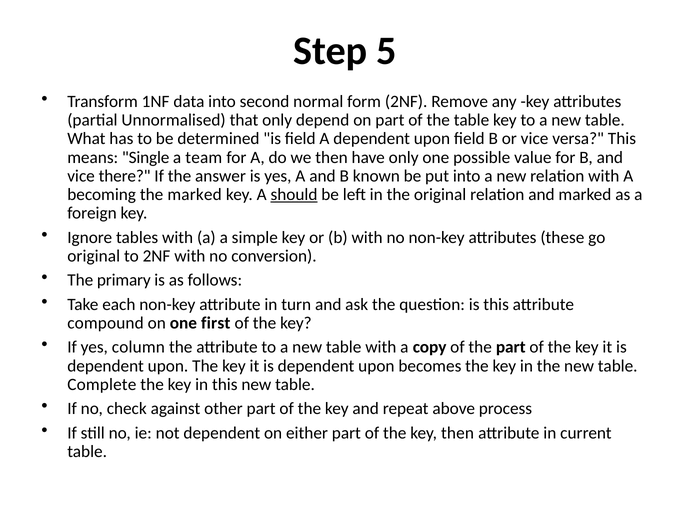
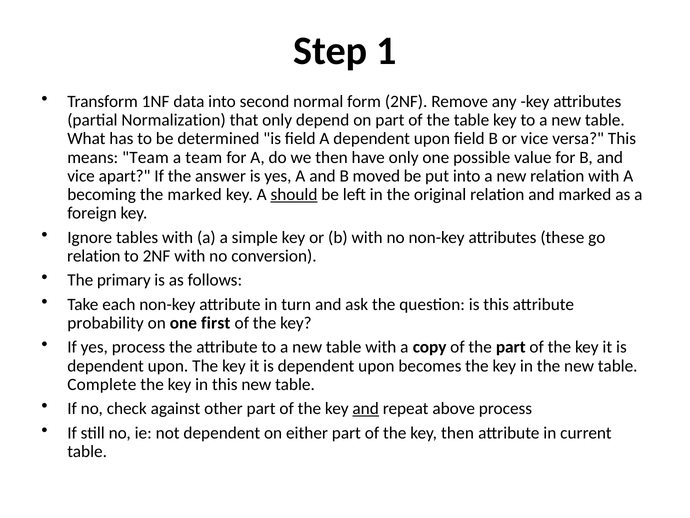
5: 5 -> 1 (387, 51)
Unnormalised: Unnormalised -> Normalization (174, 120)
means Single: Single -> Team (145, 157)
there: there -> apart (125, 176)
known: known -> moved (376, 176)
original: original -> relation (94, 256)
compound: compound -> probability (106, 323)
yes column: column -> process (138, 347)
and underline: none -> present (366, 408)
